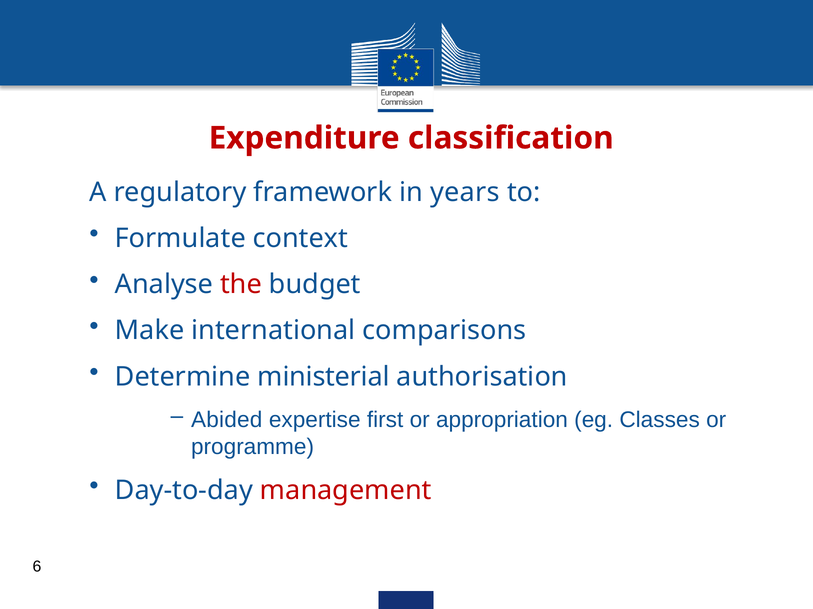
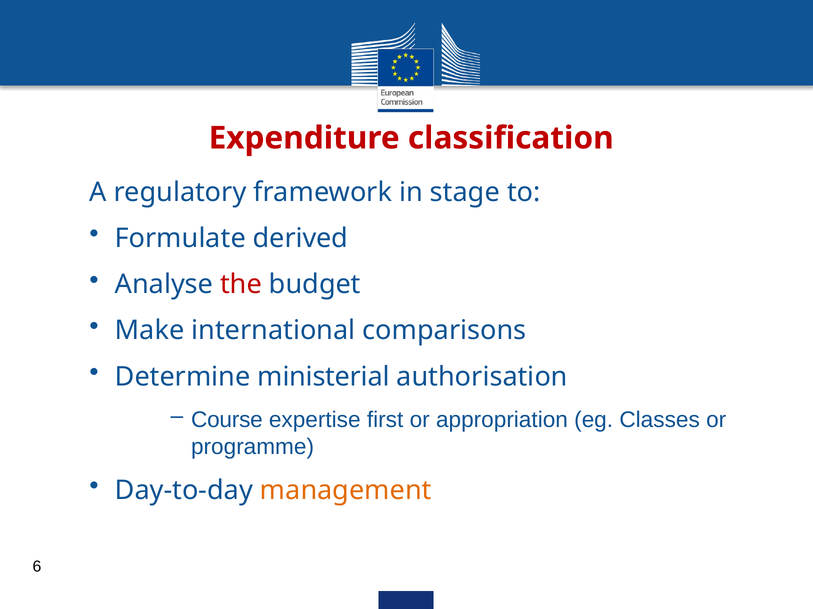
years: years -> stage (465, 193)
context: context -> derived (300, 239)
Abided: Abided -> Course (227, 420)
management colour: red -> orange (346, 491)
